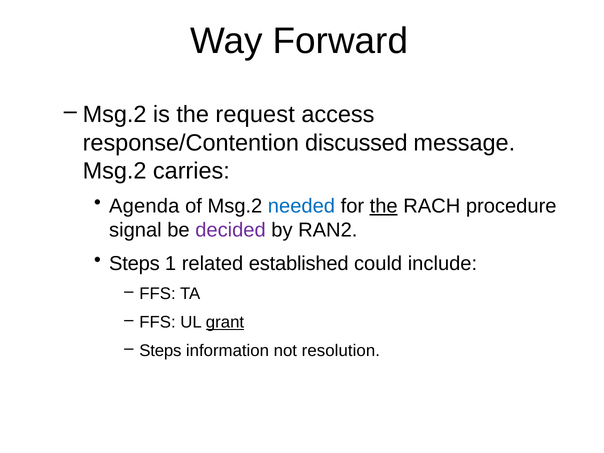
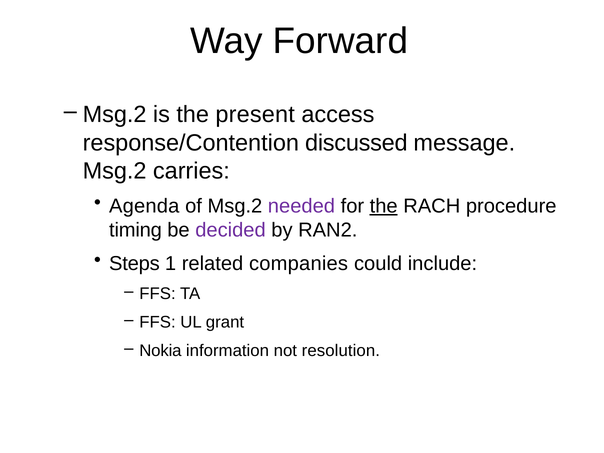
request: request -> present (255, 115)
needed colour: blue -> purple (301, 206)
signal: signal -> timing (136, 230)
established: established -> companies (299, 264)
grant underline: present -> none (225, 322)
Steps: Steps -> Nokia (160, 351)
